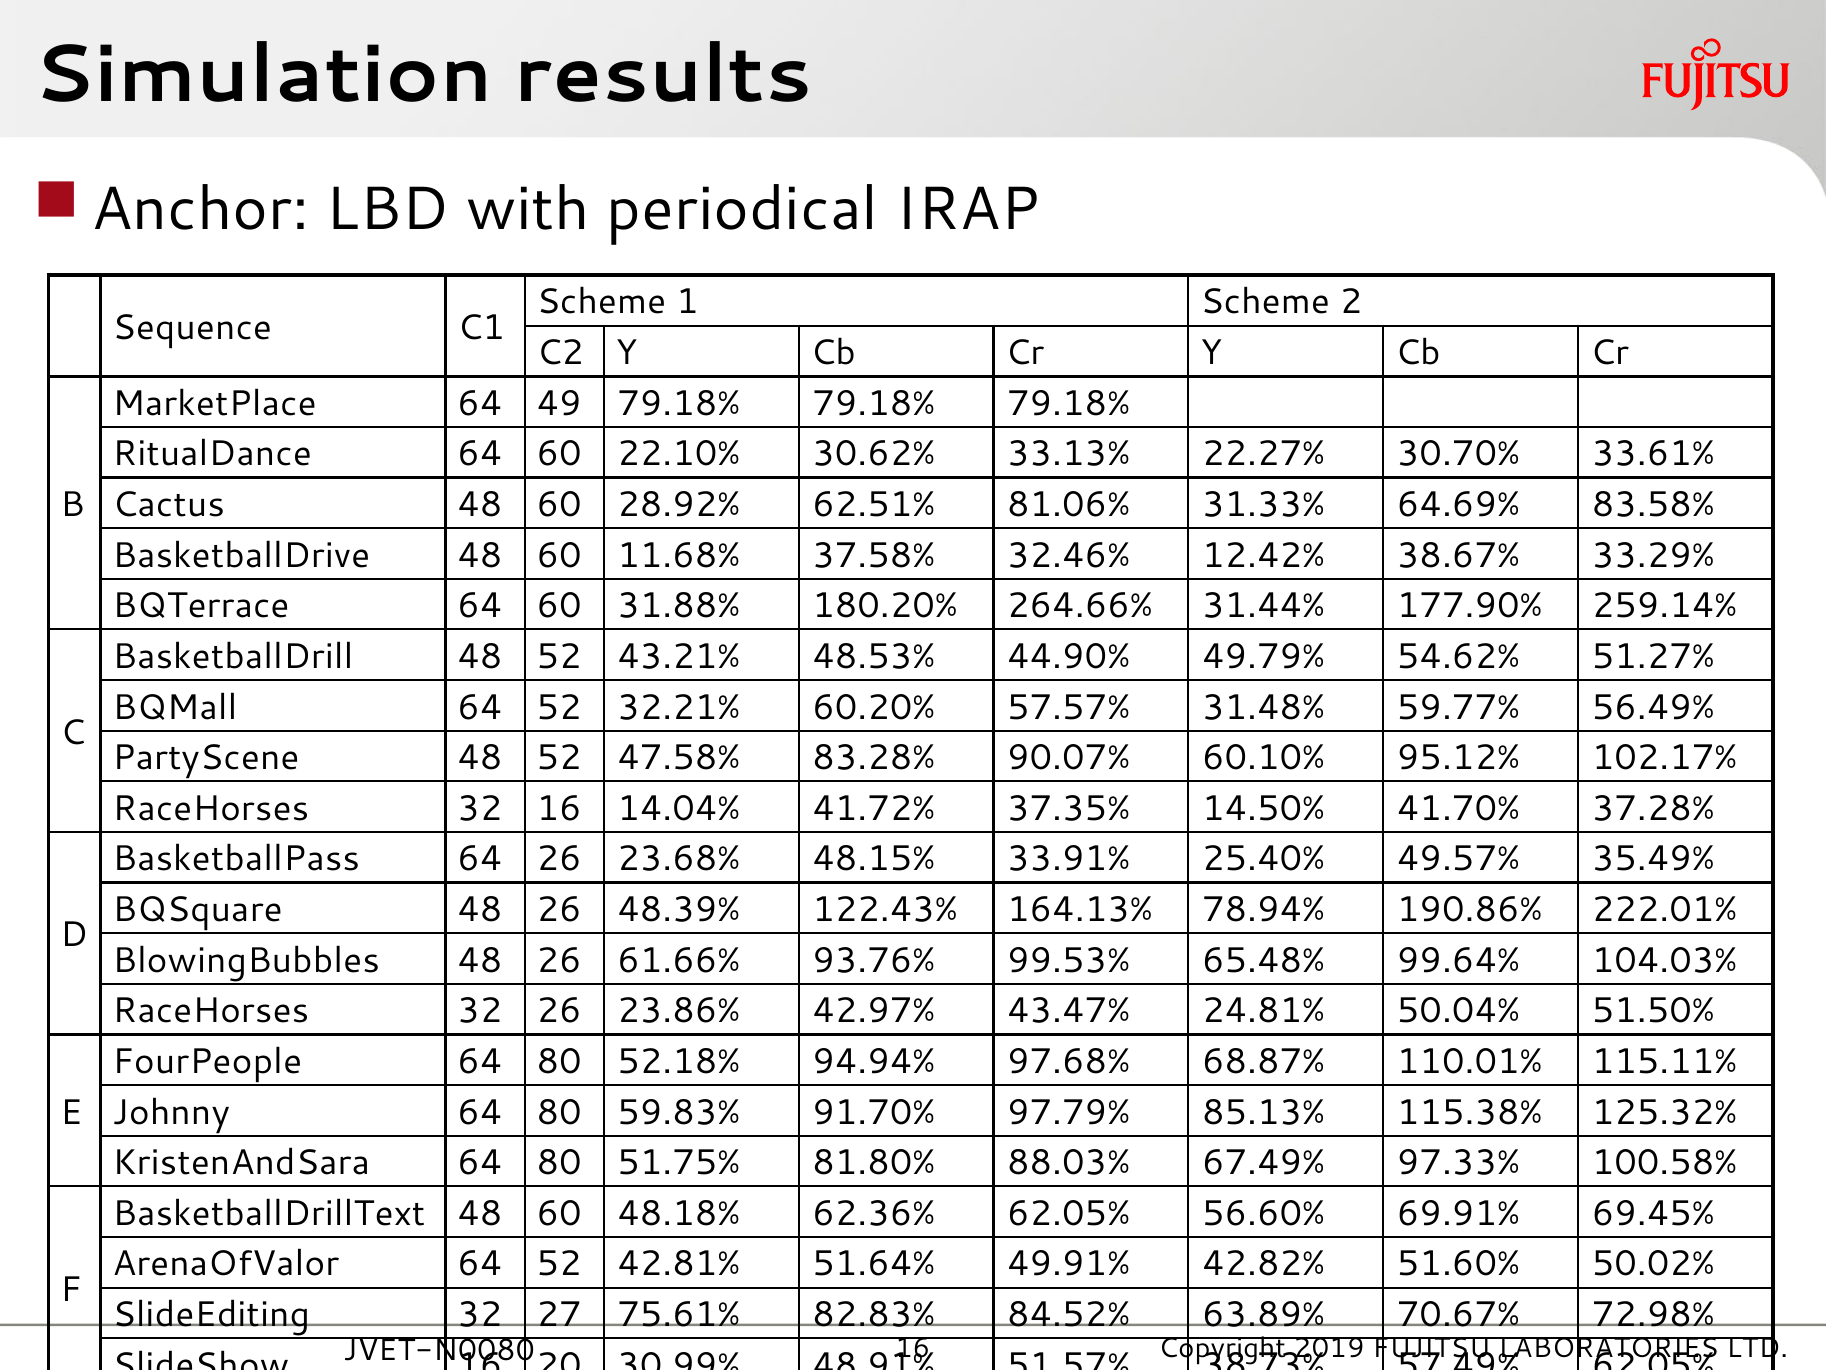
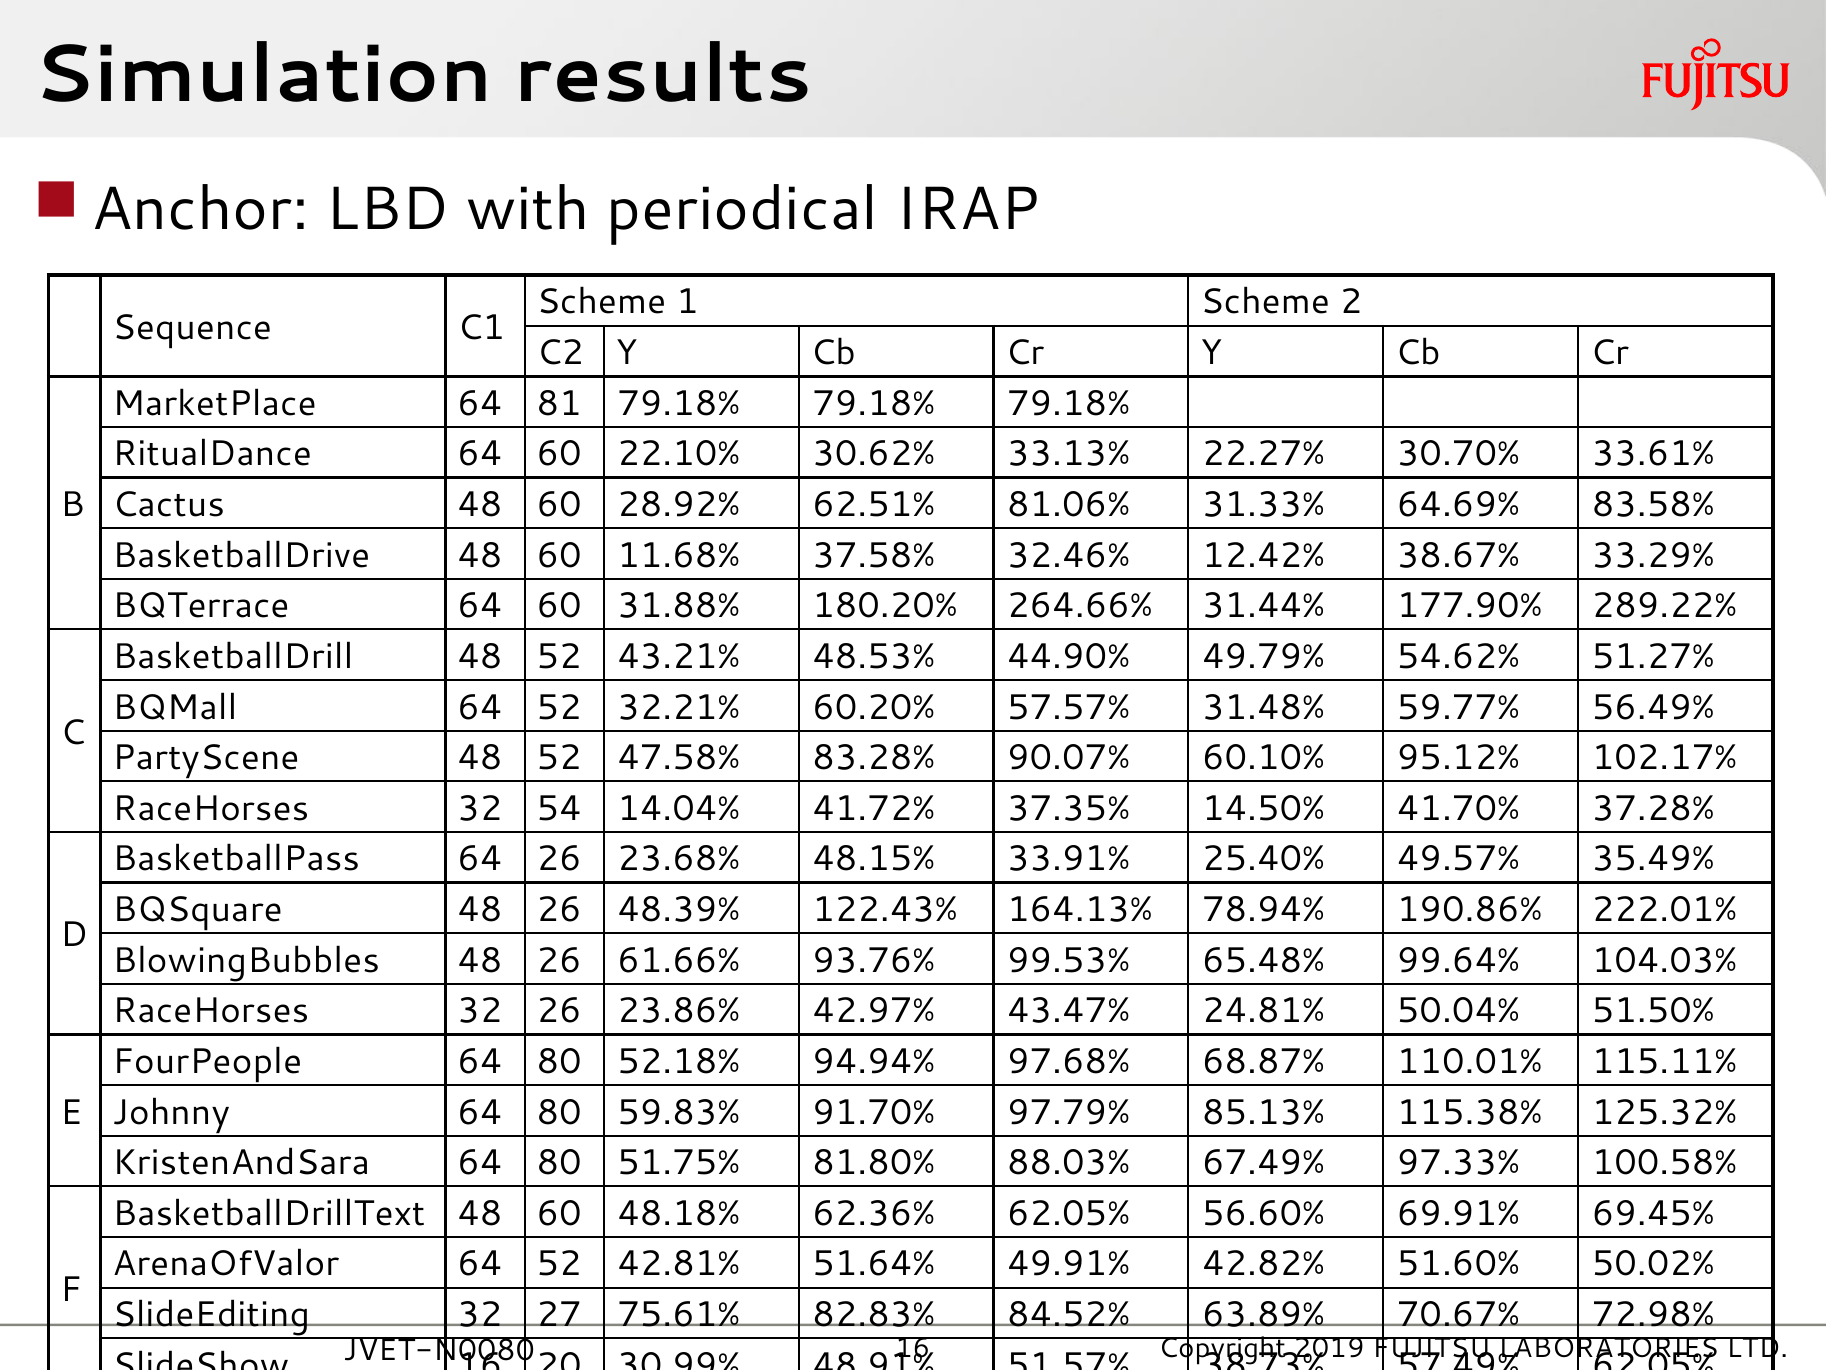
49: 49 -> 81 (559, 403)
259.14%: 259.14% -> 289.22% (1665, 606)
32 16: 16 -> 54 (559, 808)
